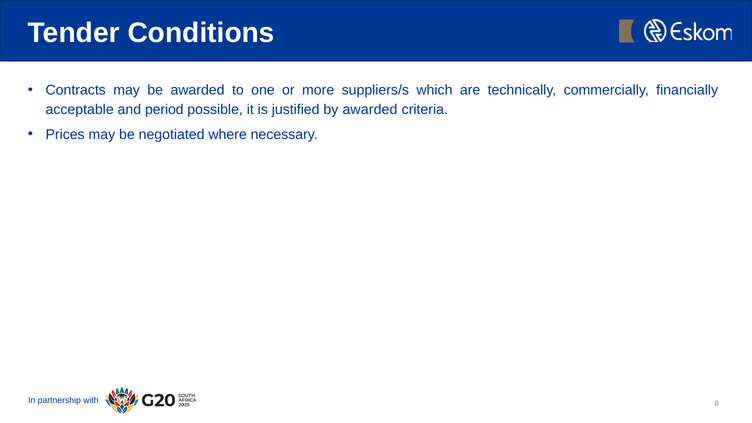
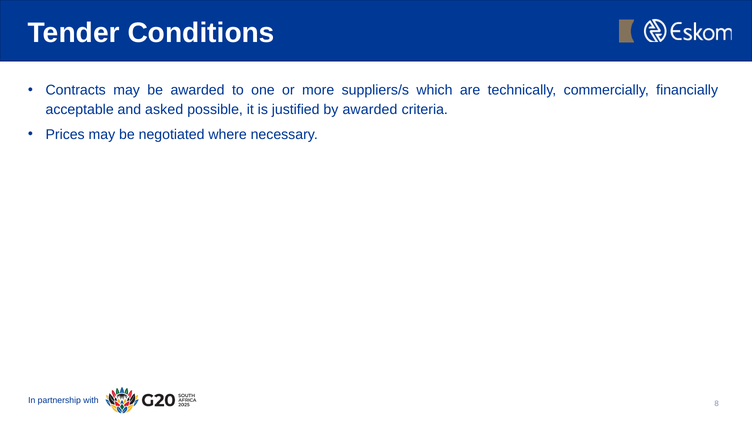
period: period -> asked (164, 110)
